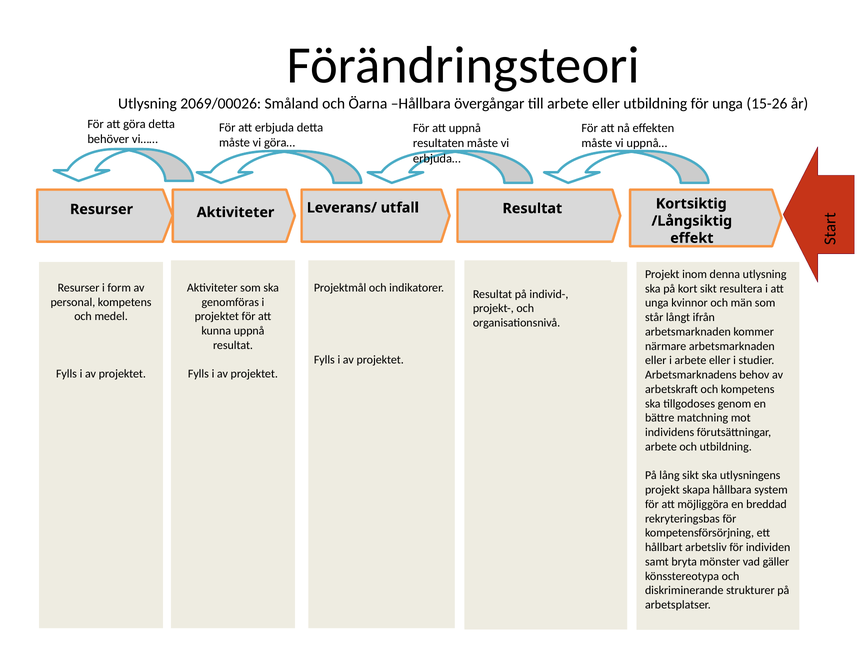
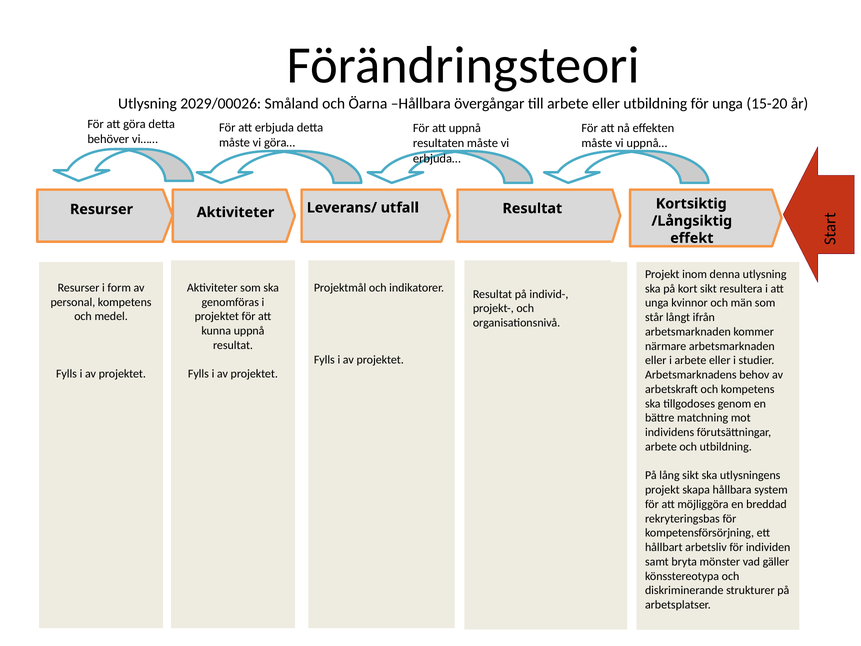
2069/00026: 2069/00026 -> 2029/00026 (221, 104)
15-26: 15-26 -> 15-20 (767, 104)
